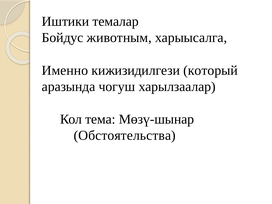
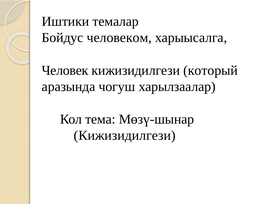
животным: животным -> человеком (119, 38)
Именно: Именно -> Человек (65, 70)
Обстоятельства: Обстоятельства -> Кижизидилгези (125, 135)
